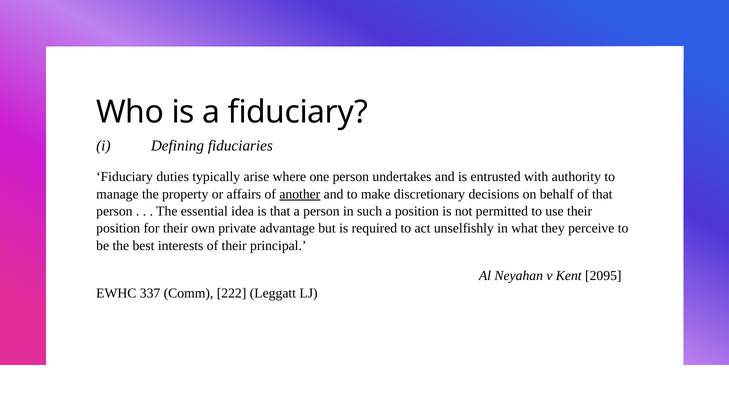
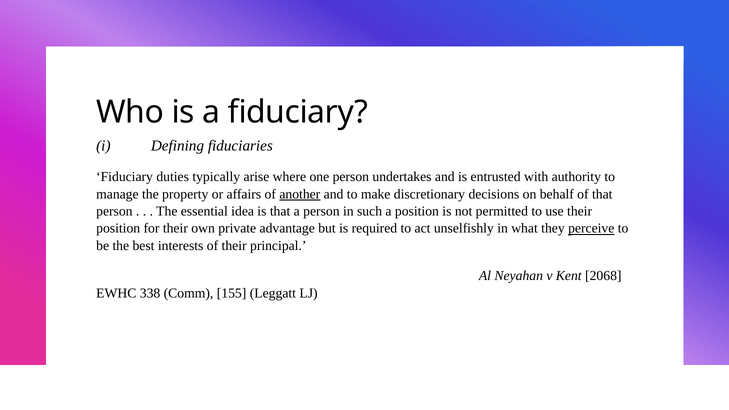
perceive underline: none -> present (591, 229)
2095: 2095 -> 2068 (603, 276)
337: 337 -> 338 (150, 293)
222: 222 -> 155 (232, 293)
